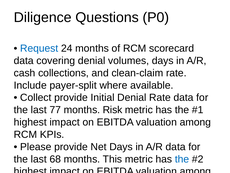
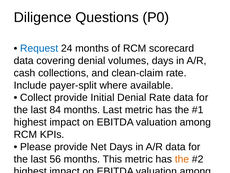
77: 77 -> 84 (55, 110)
months Risk: Risk -> Last (112, 110)
68: 68 -> 56 (55, 159)
the colour: blue -> orange (182, 159)
